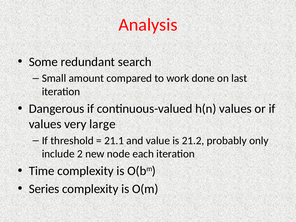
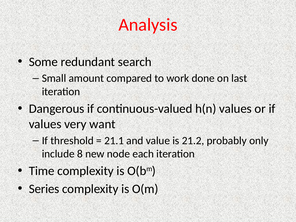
large: large -> want (103, 124)
2: 2 -> 8 (80, 154)
